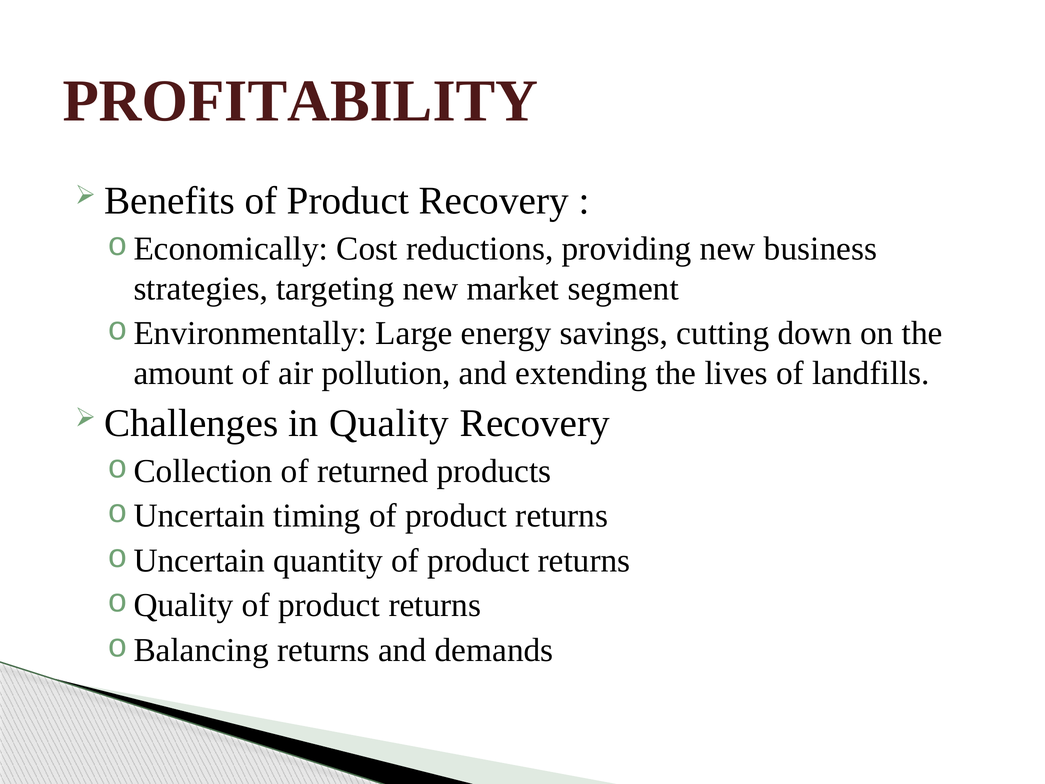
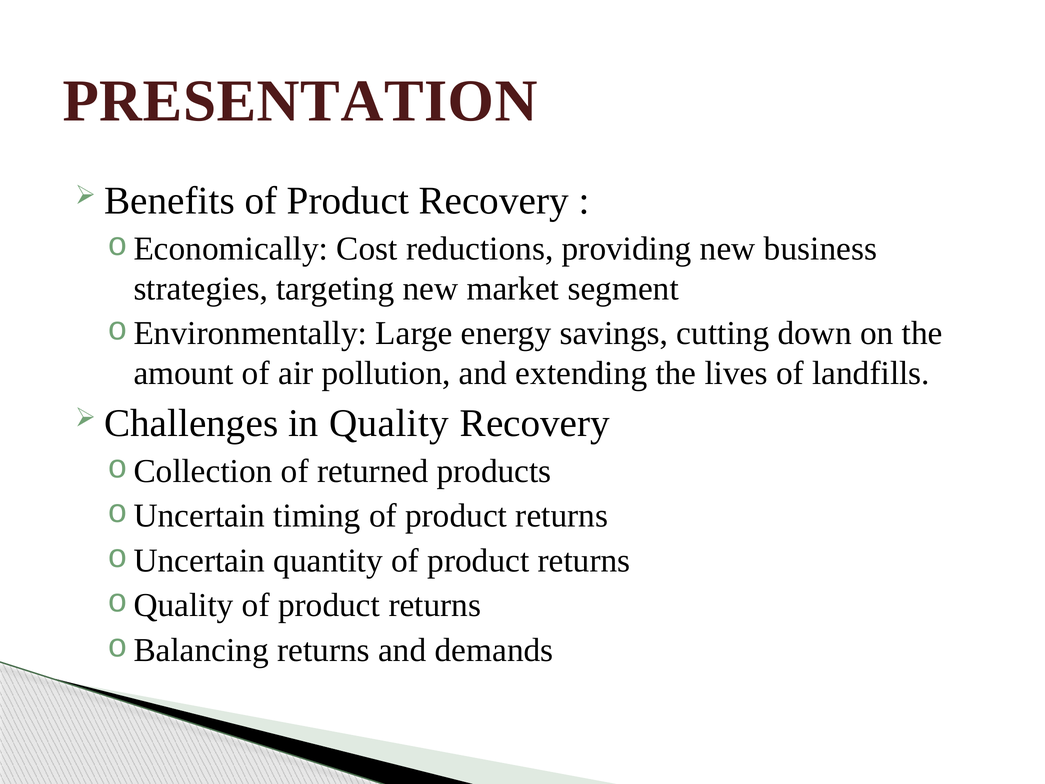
PROFITABILITY: PROFITABILITY -> PRESENTATION (300, 101)
